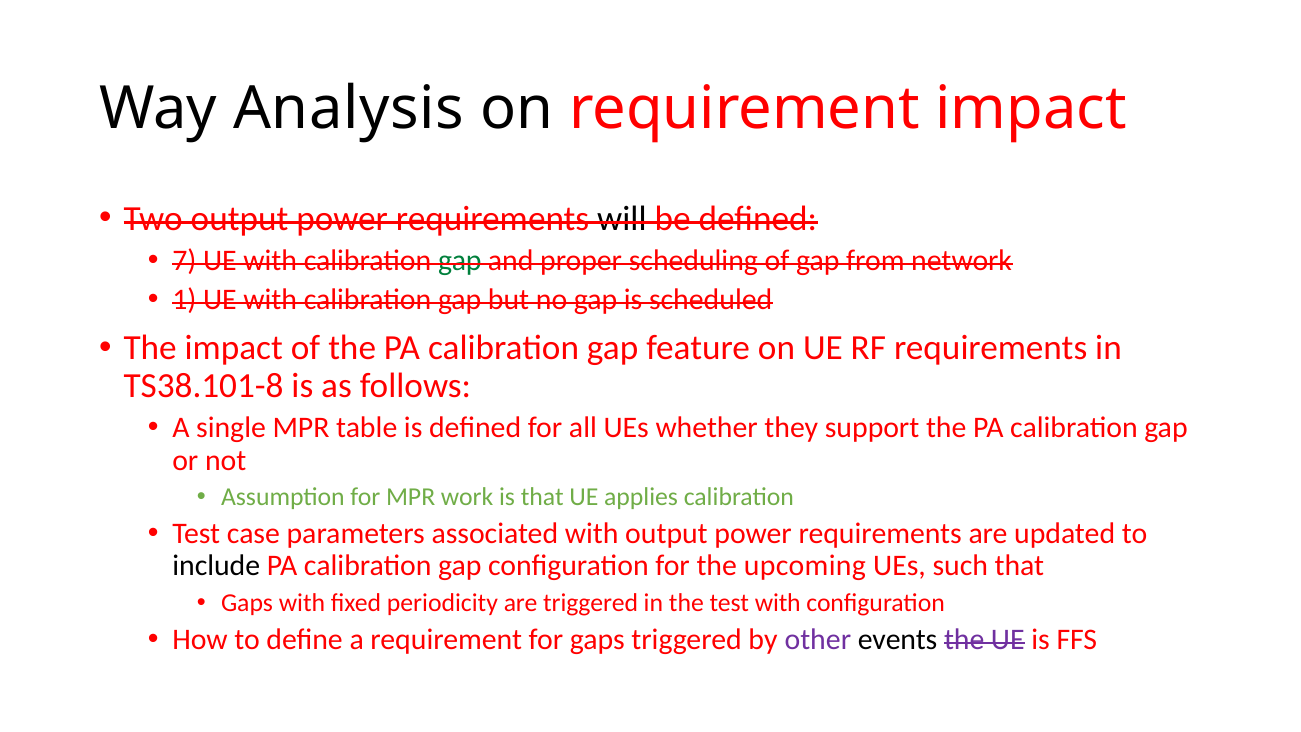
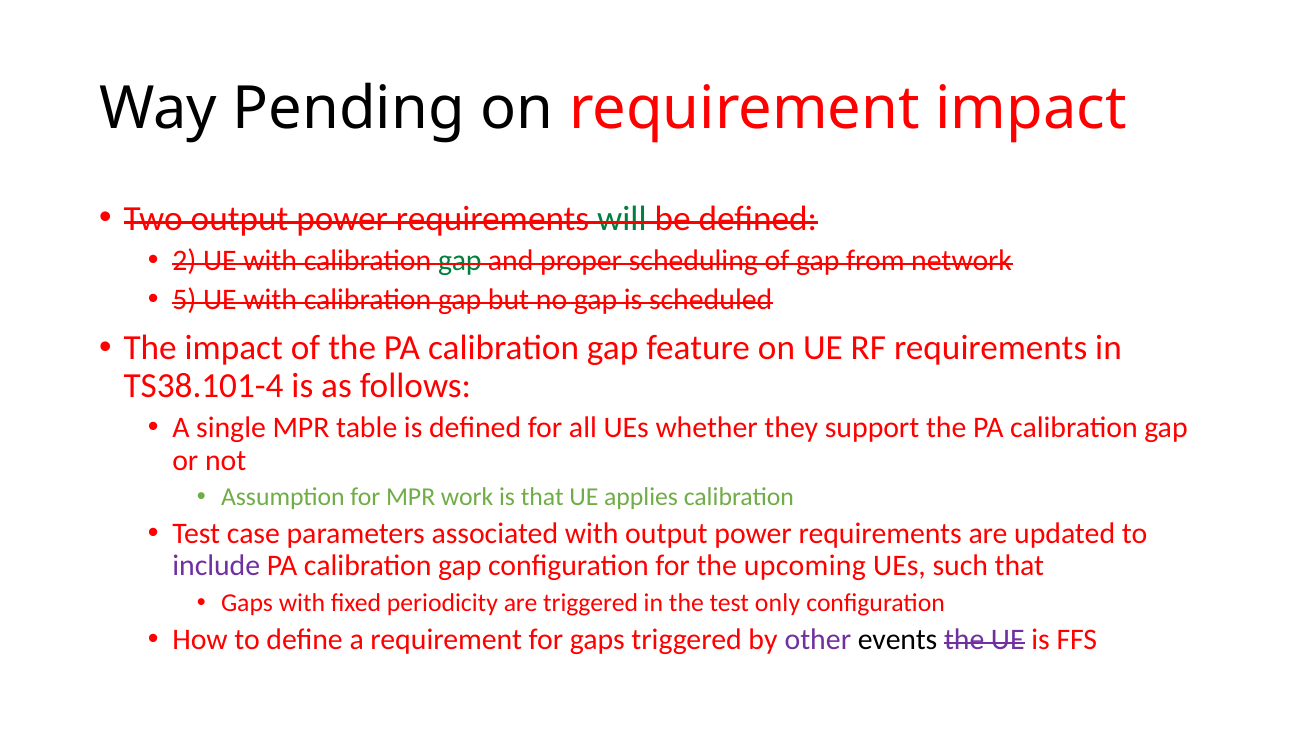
Analysis: Analysis -> Pending (349, 109)
will colour: black -> green (622, 218)
7: 7 -> 2 (184, 260)
1: 1 -> 5 (184, 299)
TS38.101-8: TS38.101-8 -> TS38.101-4 (203, 386)
include colour: black -> purple (216, 566)
test with: with -> only (778, 603)
